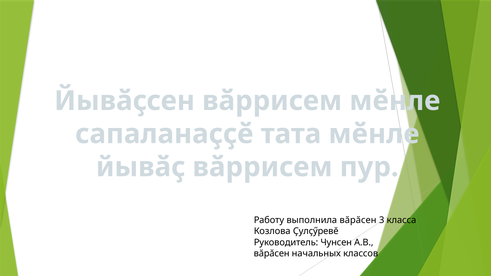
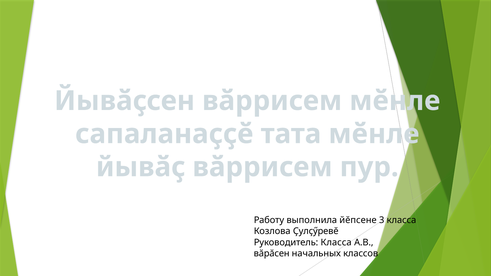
выполнила вӑрӑсен: вӑрӑсен -> йӗпсене (358, 220)
Руководитель Чунсен: Чунсен -> Класса (336, 242)
